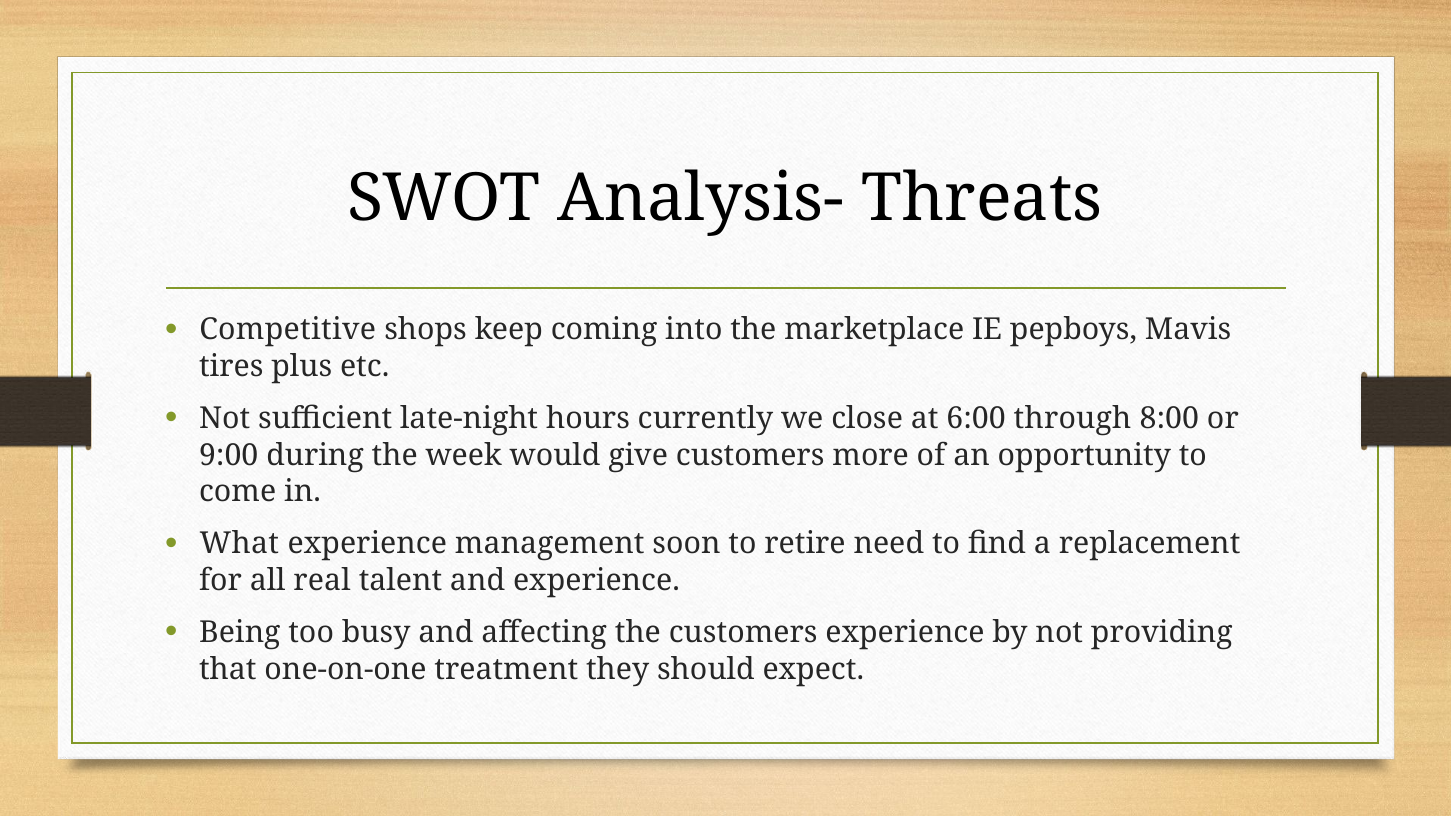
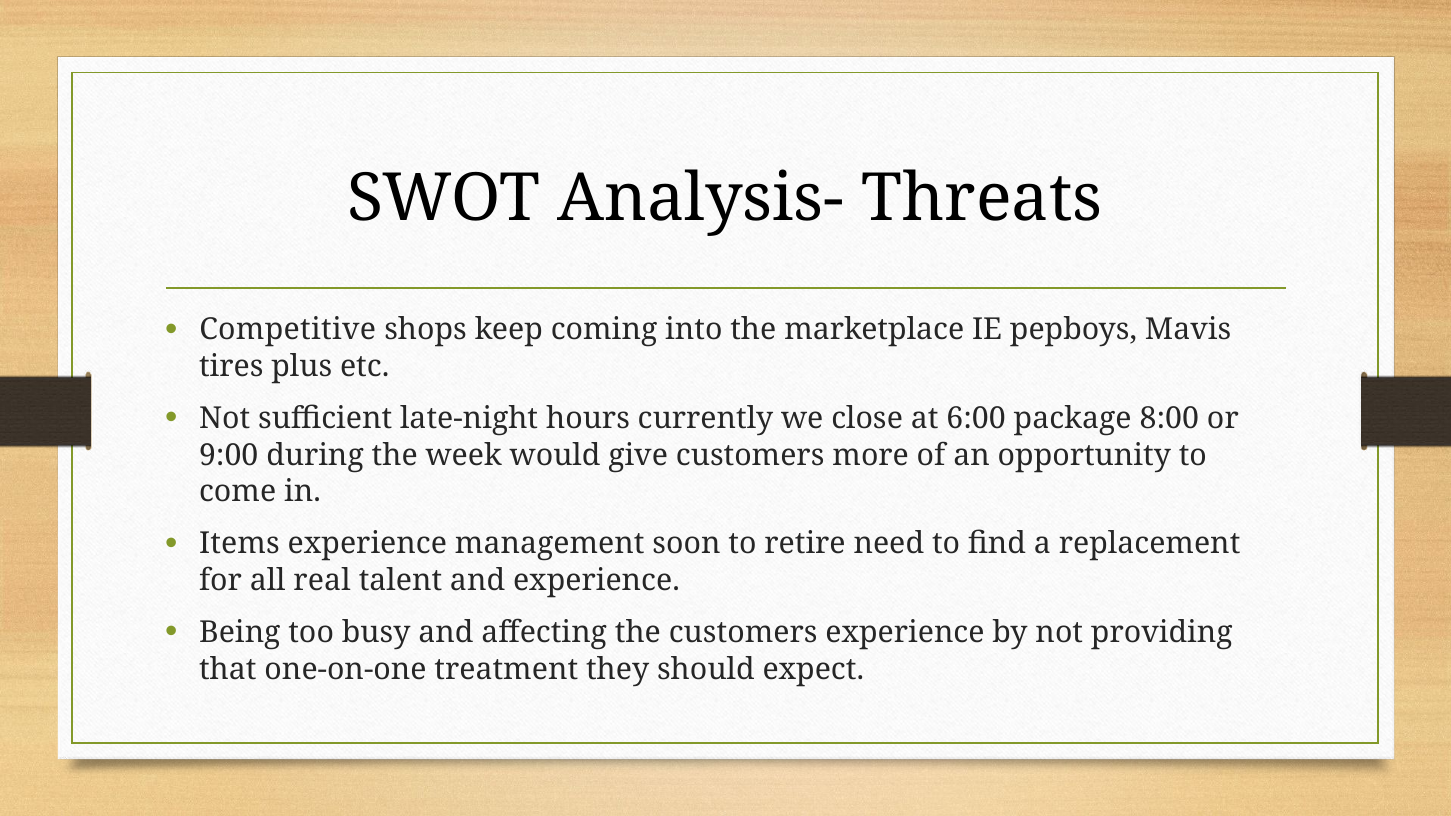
through: through -> package (1073, 419)
What: What -> Items (239, 544)
